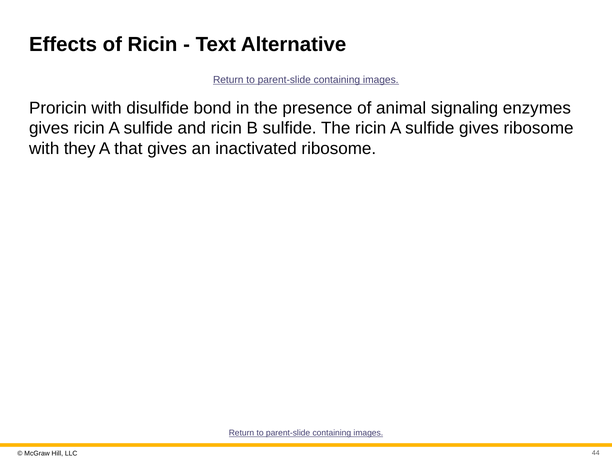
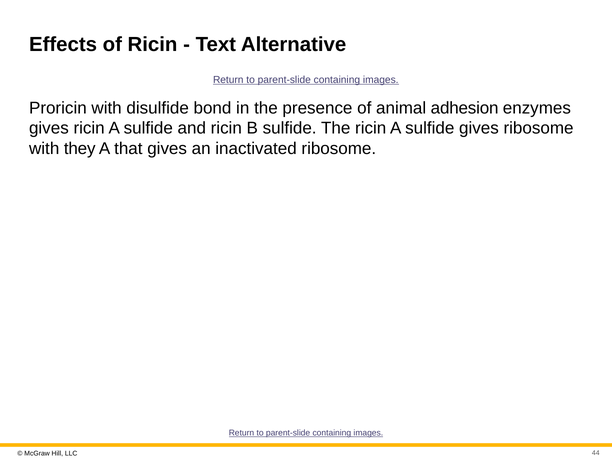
signaling: signaling -> adhesion (465, 108)
